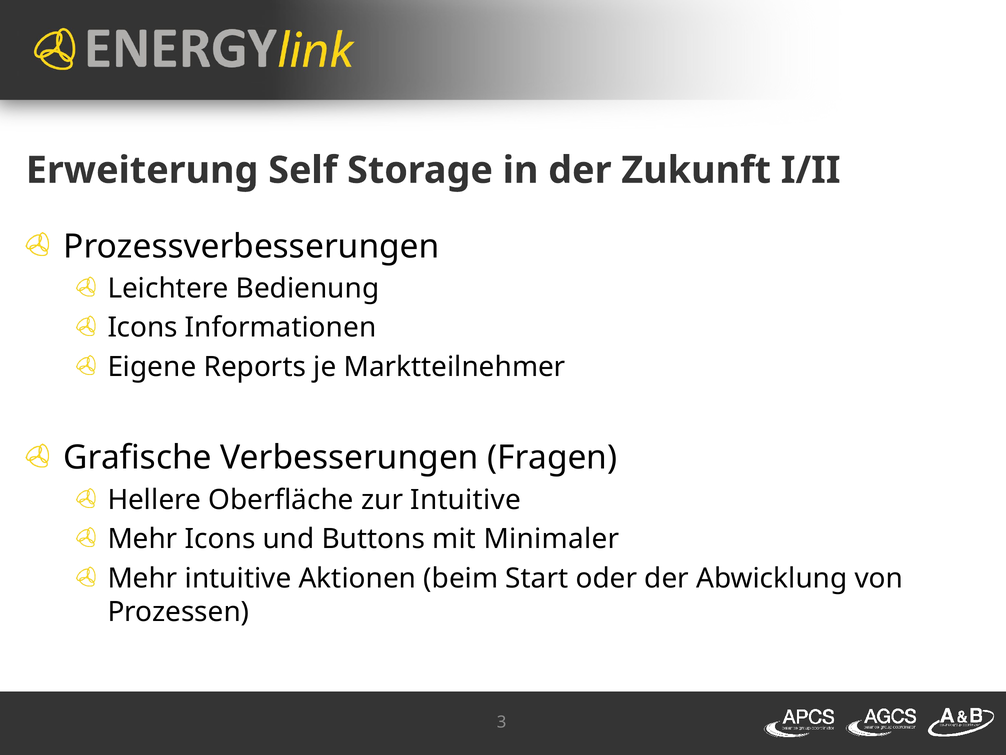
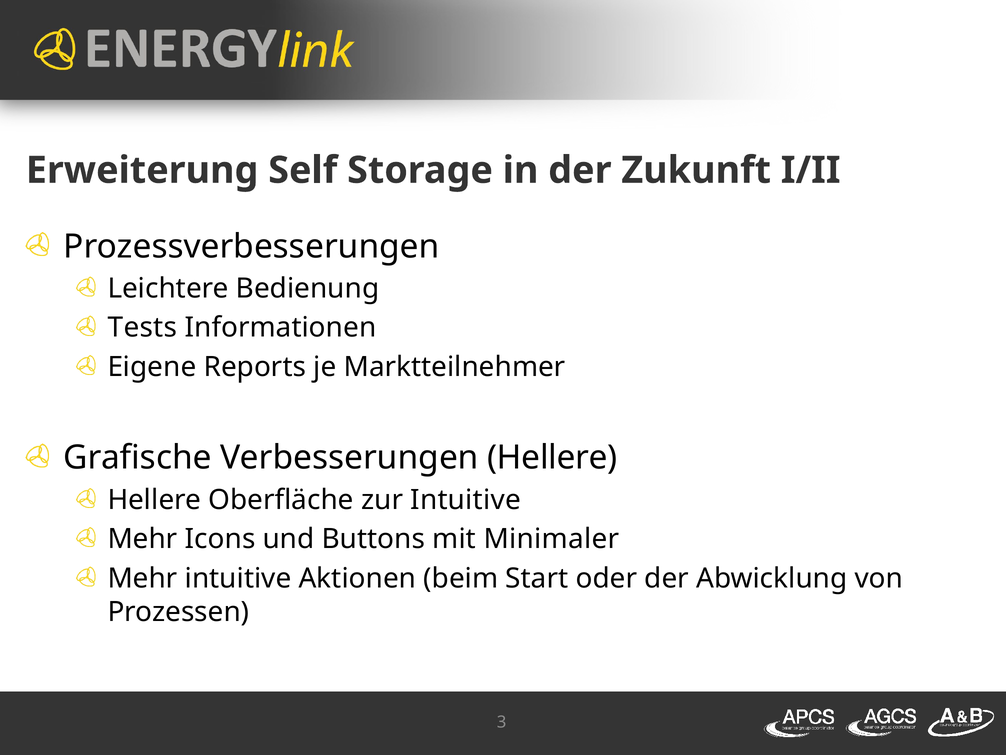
Icons: Icons -> Tests (142, 328)
Verbesserungen Fragen: Fragen -> Hellere (552, 458)
